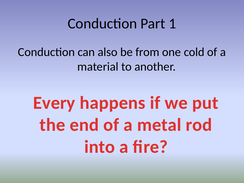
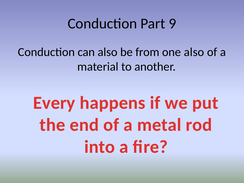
1: 1 -> 9 (172, 24)
one cold: cold -> also (194, 52)
